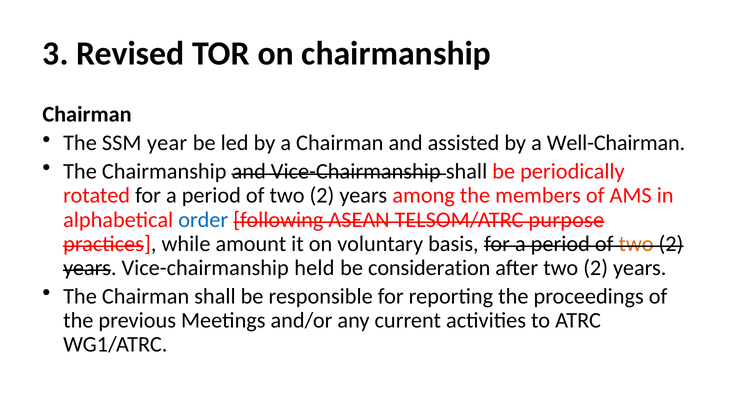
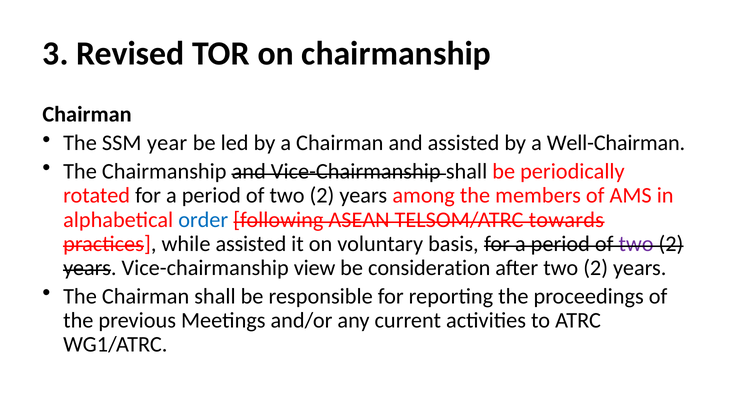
purpose: purpose -> towards (566, 220)
while amount: amount -> assisted (251, 244)
two colour: orange -> purple (636, 244)
held: held -> view (315, 268)
